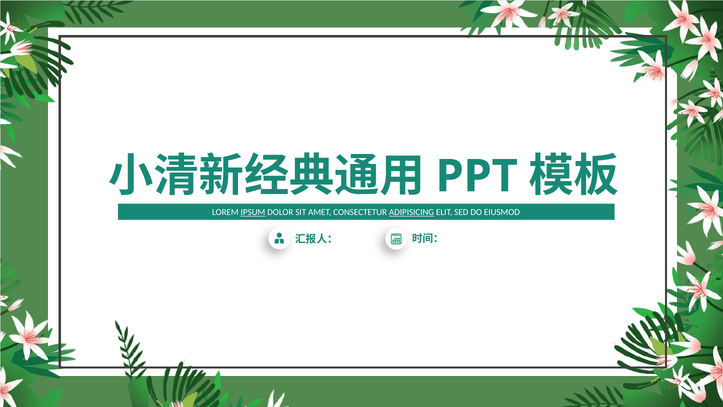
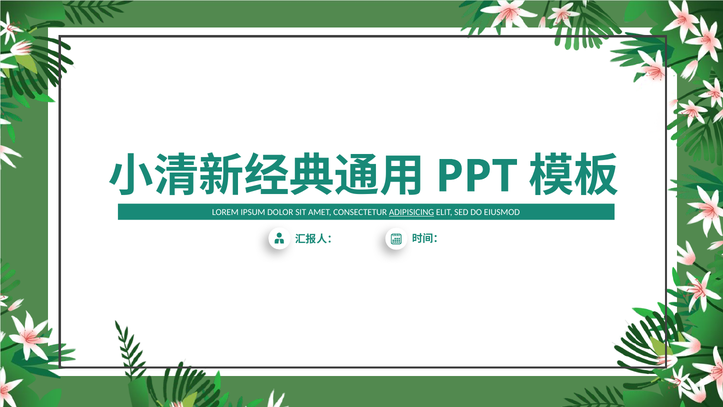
IPSUM underline: present -> none (253, 212)
